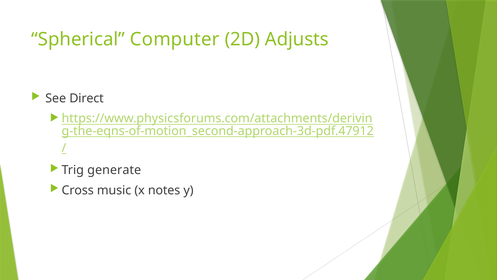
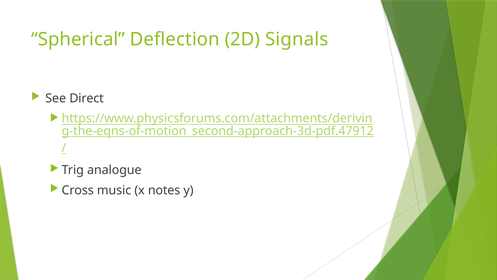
Computer: Computer -> Deflection (175, 39)
Adjusts: Adjusts -> Signals (297, 39)
generate: generate -> analogue (114, 170)
